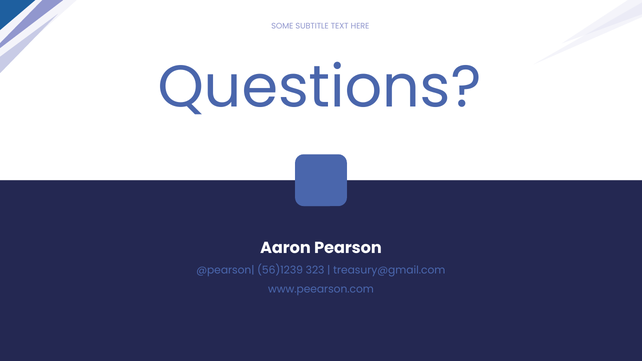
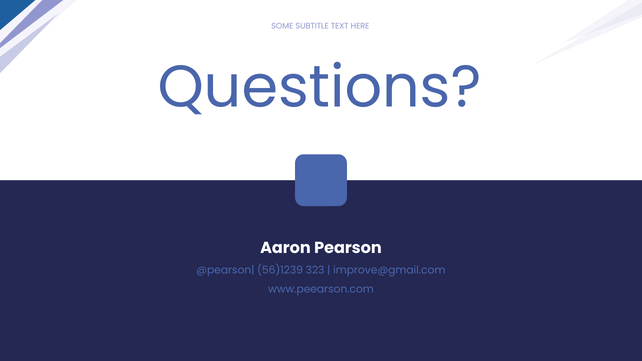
treasury@gmail.com: treasury@gmail.com -> improve@gmail.com (389, 270)
